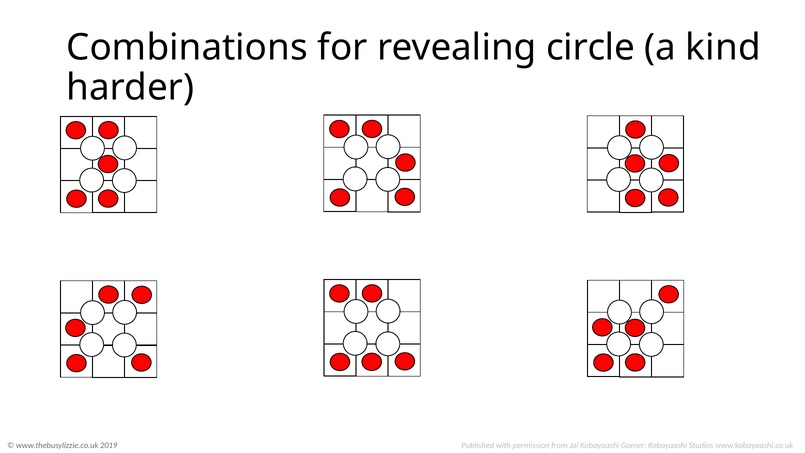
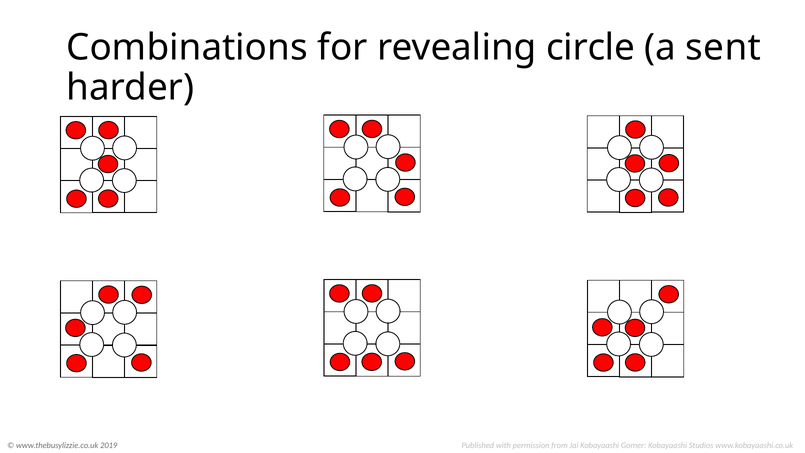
kind: kind -> sent (723, 48)
